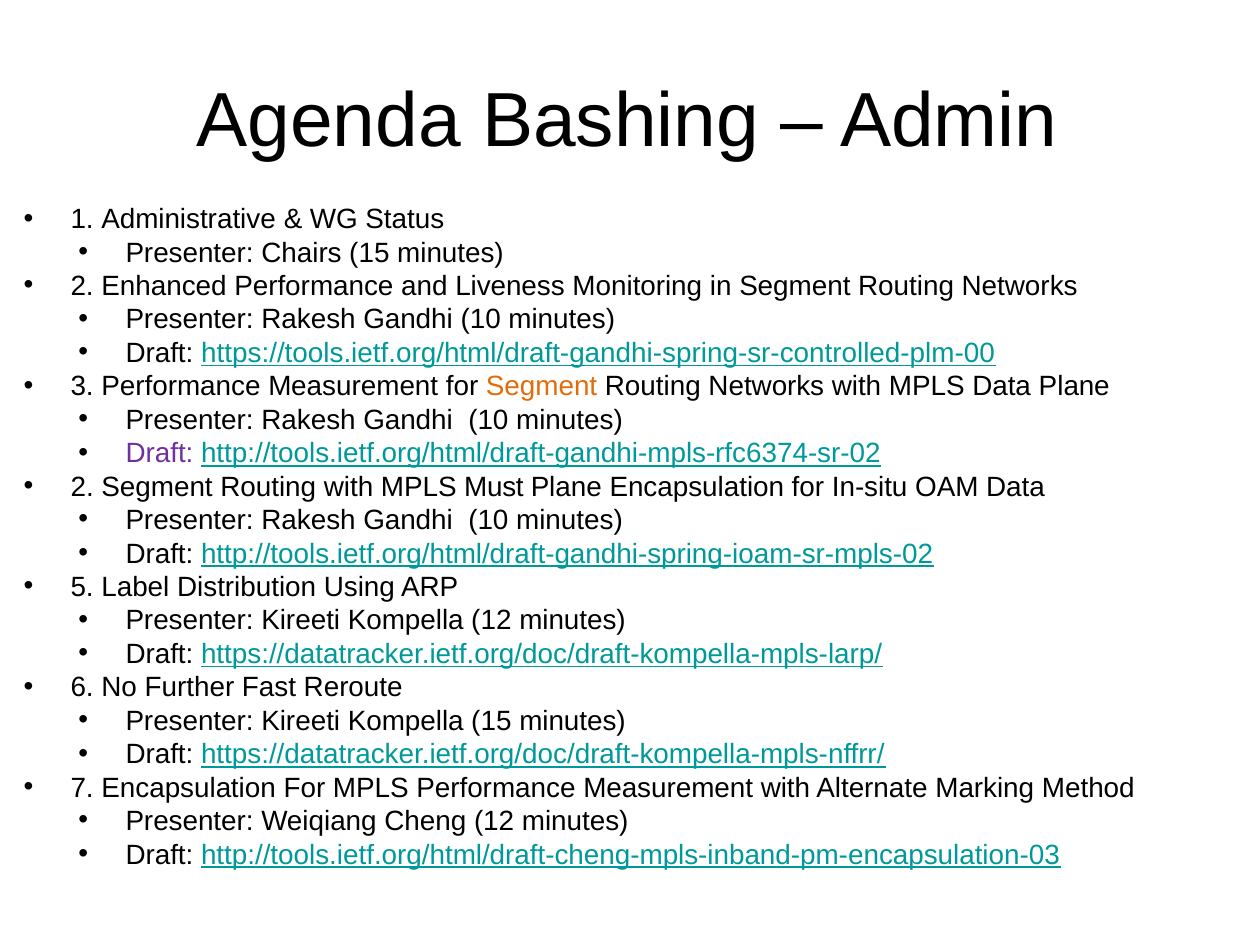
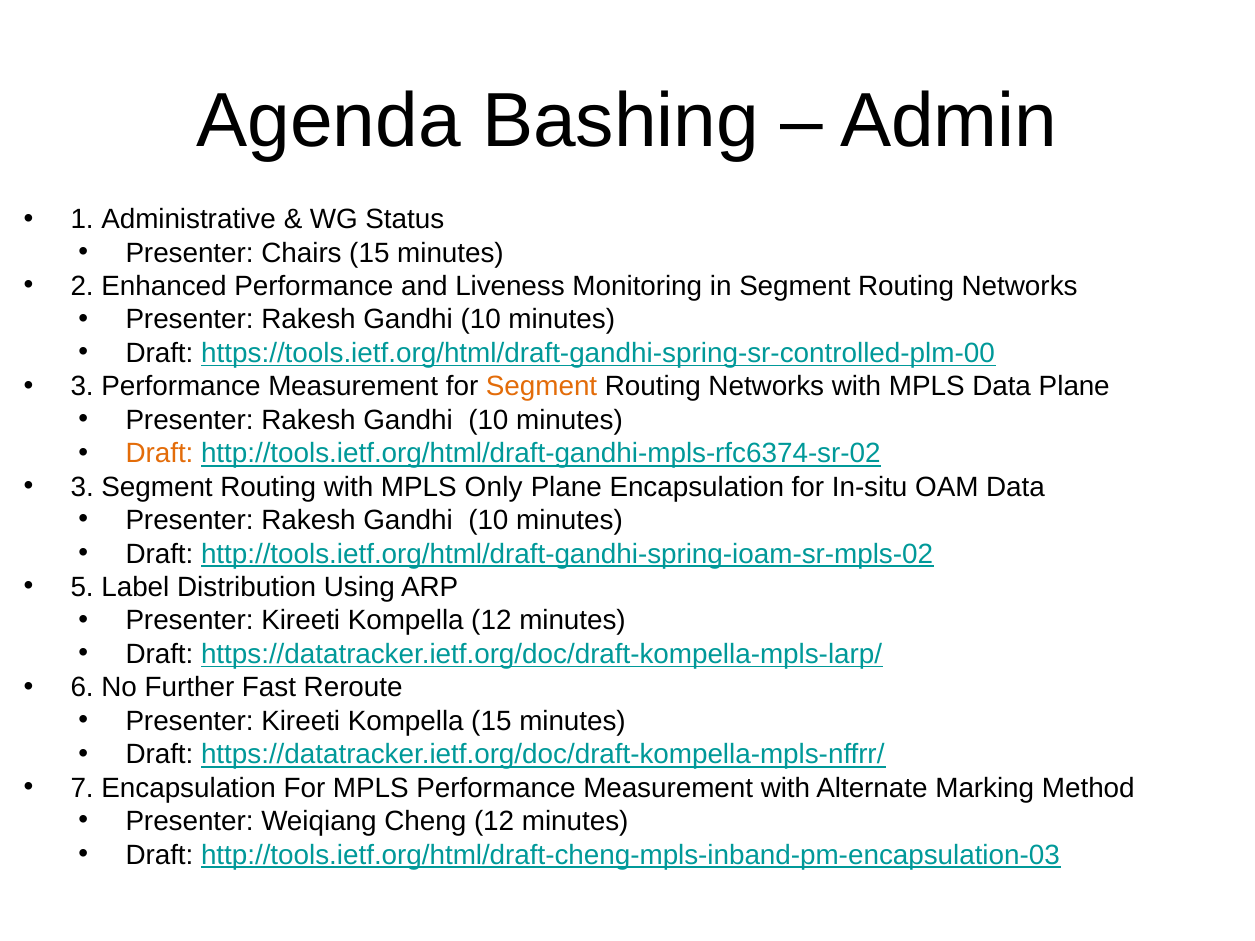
Draft colour: purple -> orange (159, 454)
2: 2 -> 3 (82, 487)
Must: Must -> Only (494, 487)
